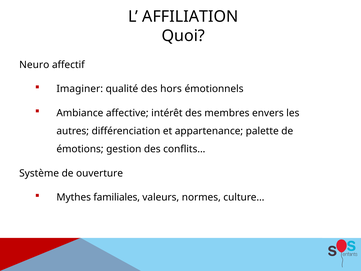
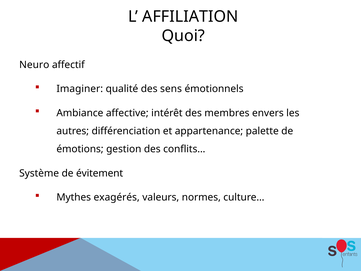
hors: hors -> sens (171, 89)
ouverture: ouverture -> évitement (100, 173)
familiales: familiales -> exagérés (117, 197)
